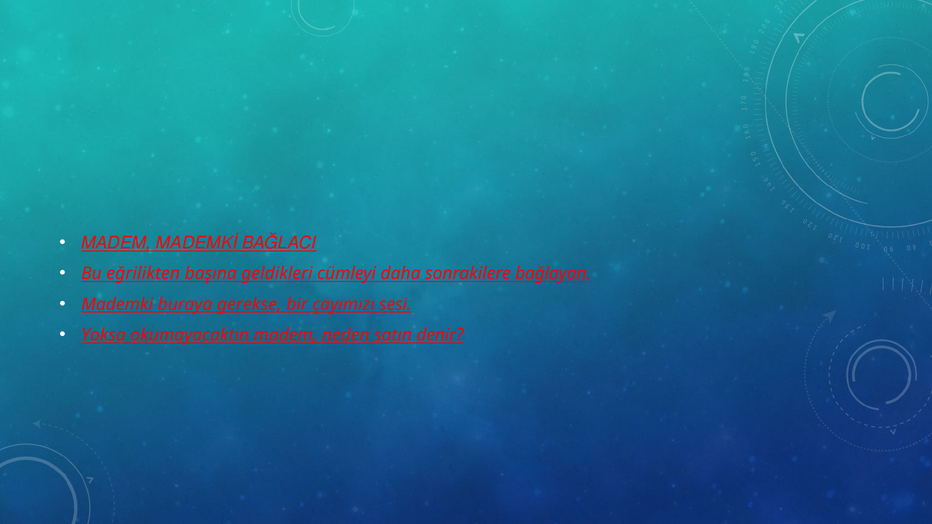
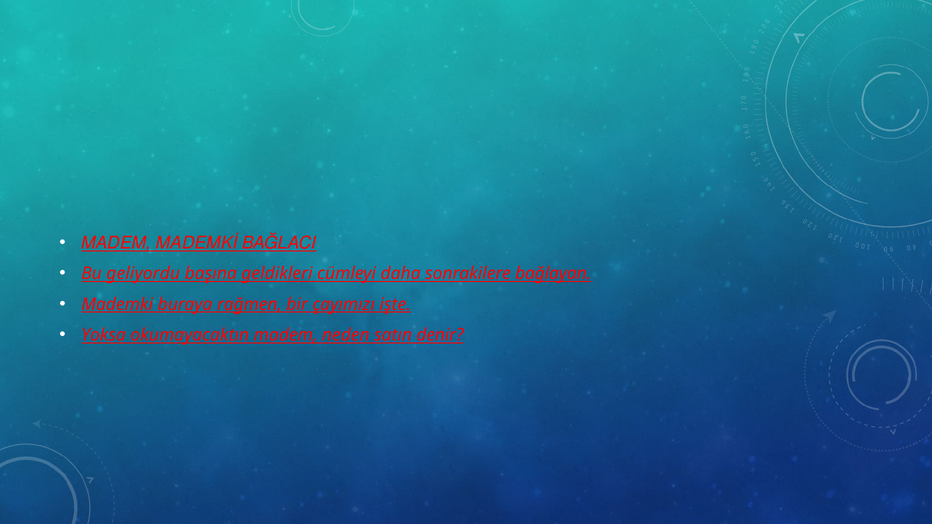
eğrilikten: eğrilikten -> geliyordu (143, 274)
gerekse: gerekse -> rağmen (249, 304)
sesi: sesi -> işte (395, 304)
